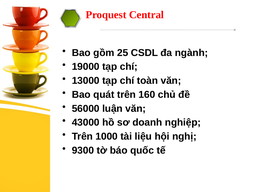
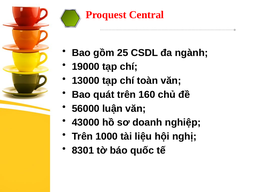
9300: 9300 -> 8301 (83, 150)
